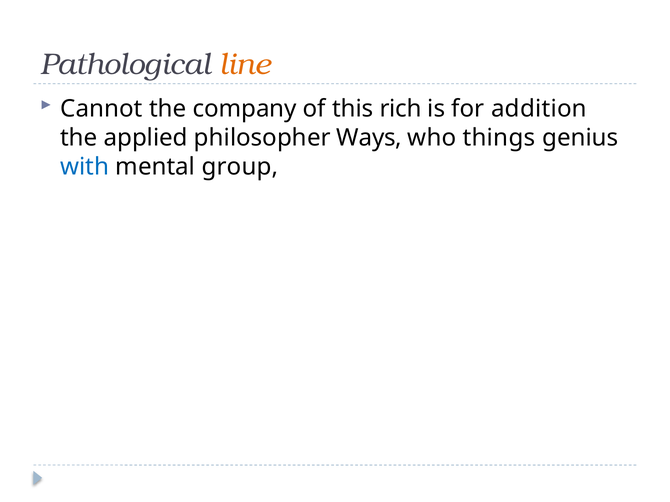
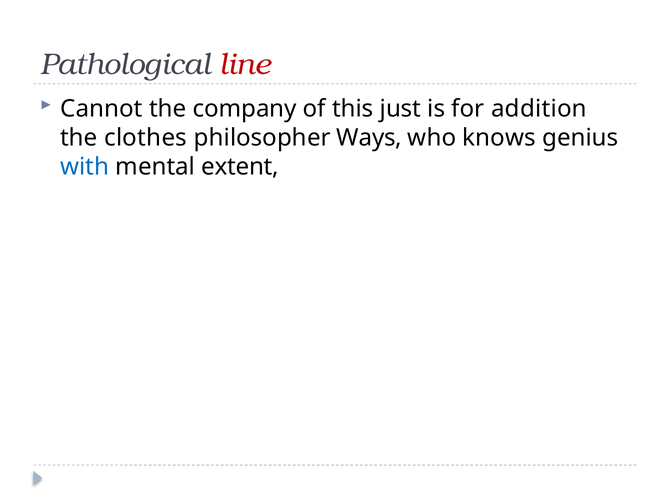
line colour: orange -> red (245, 65)
rich: rich -> just (401, 109)
applied: applied -> clothes (146, 138)
things: things -> knows (499, 138)
group: group -> extent (240, 167)
